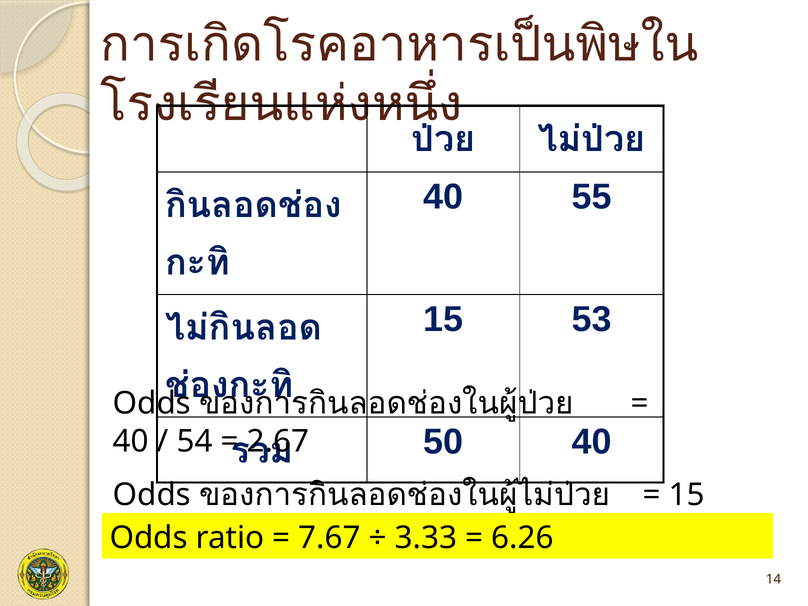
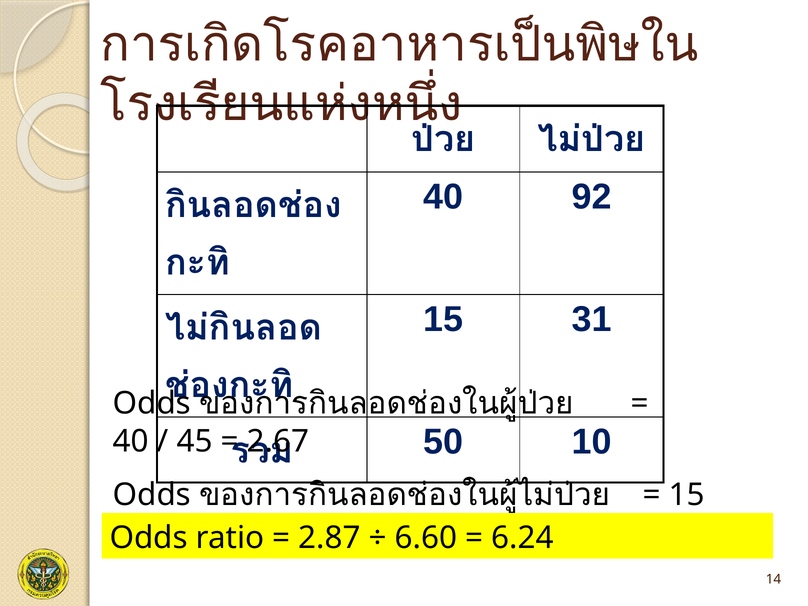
55: 55 -> 92 (592, 197)
53: 53 -> 31 (592, 319)
54: 54 -> 45 (195, 441)
50 40: 40 -> 10 (592, 442)
7.67: 7.67 -> 2.87 (330, 538)
3.33: 3.33 -> 6.60 (426, 538)
6.26: 6.26 -> 6.24 (523, 538)
